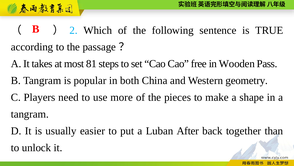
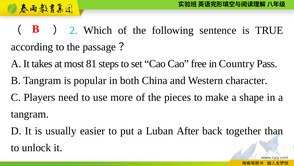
Wooden: Wooden -> Country (237, 64)
geometry: geometry -> character (247, 80)
